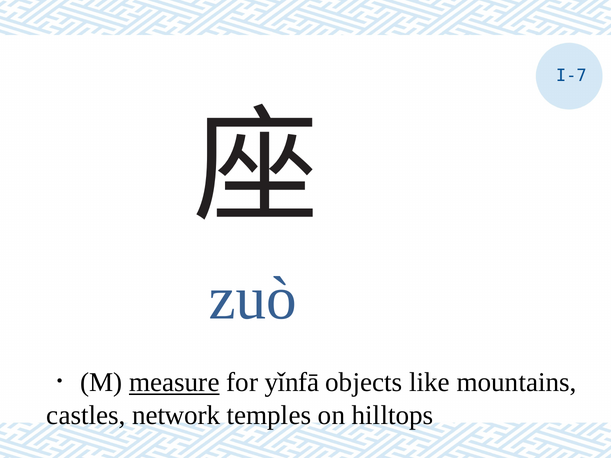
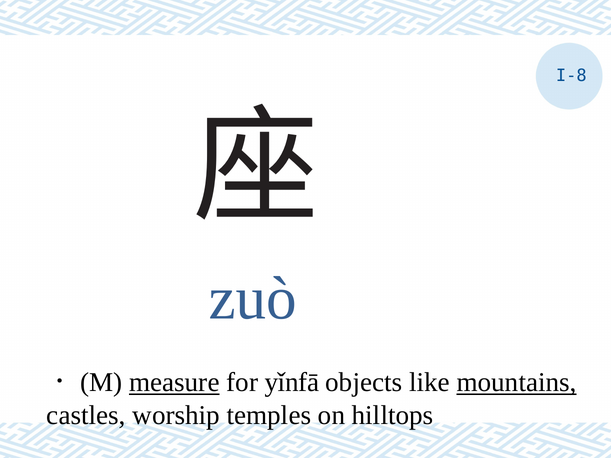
I-7: I-7 -> I-8 (571, 75)
mountains underline: none -> present (517, 383)
network: network -> worship (176, 415)
